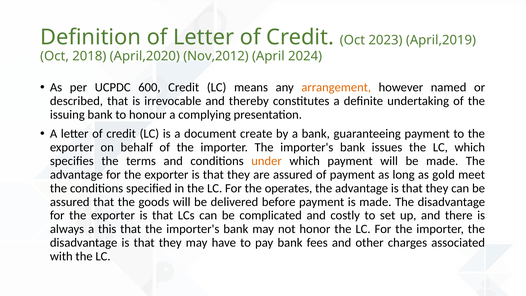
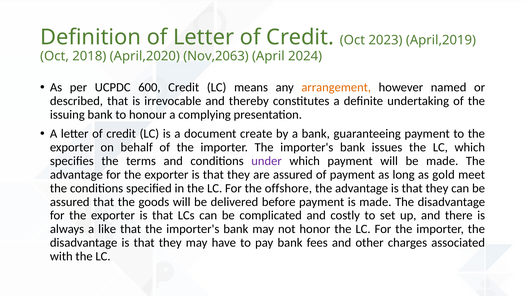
Nov,2012: Nov,2012 -> Nov,2063 (216, 56)
under colour: orange -> purple (267, 161)
operates: operates -> offshore (288, 188)
this: this -> like (107, 229)
